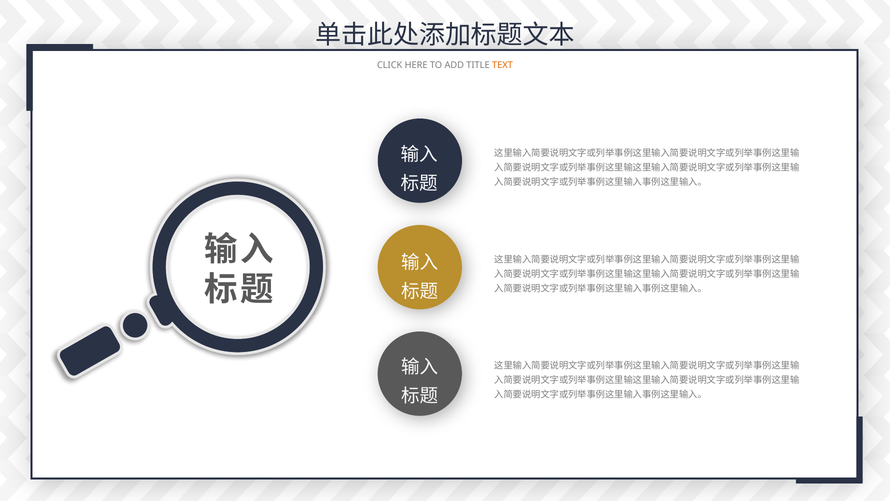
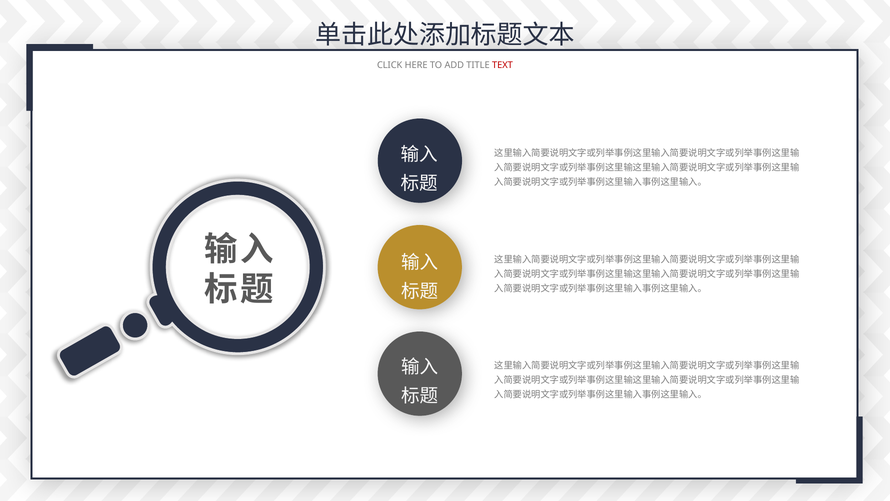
TEXT colour: orange -> red (502, 65)
